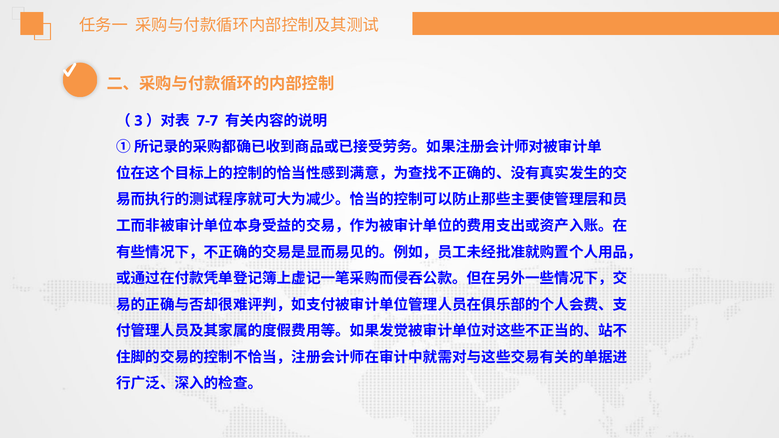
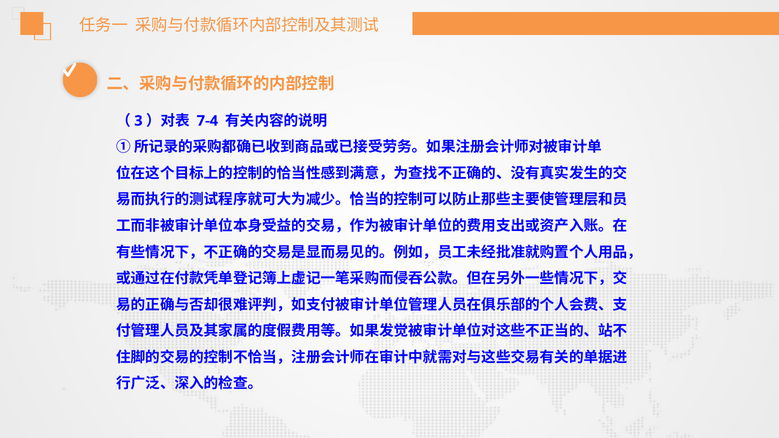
7-7: 7-7 -> 7-4 (207, 121)
